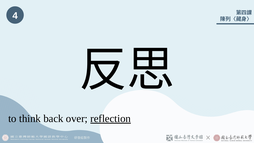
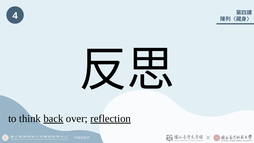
back underline: none -> present (53, 119)
